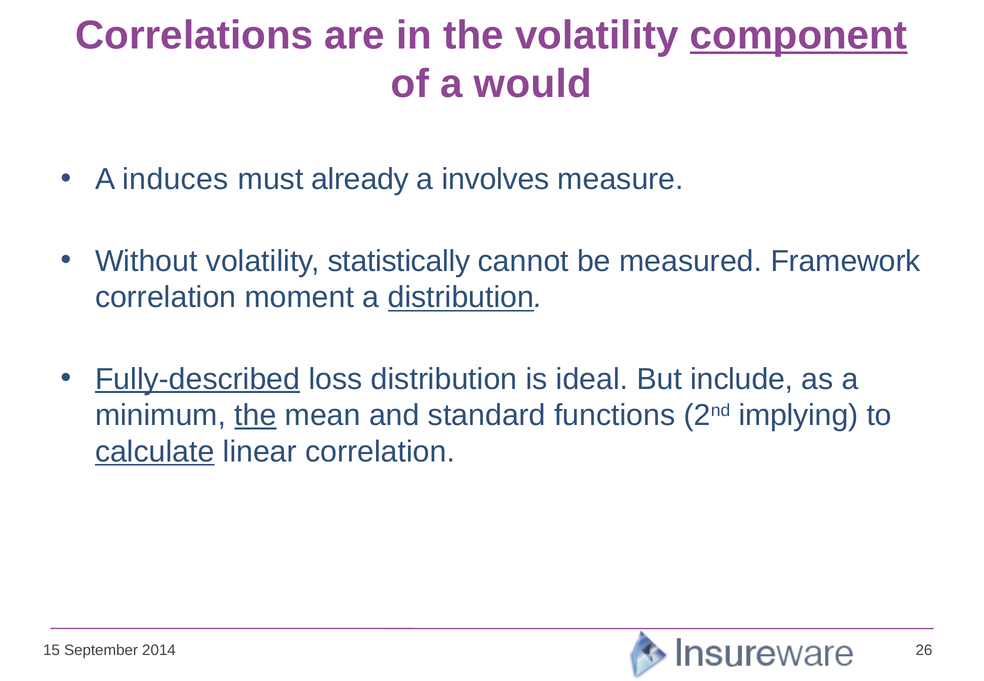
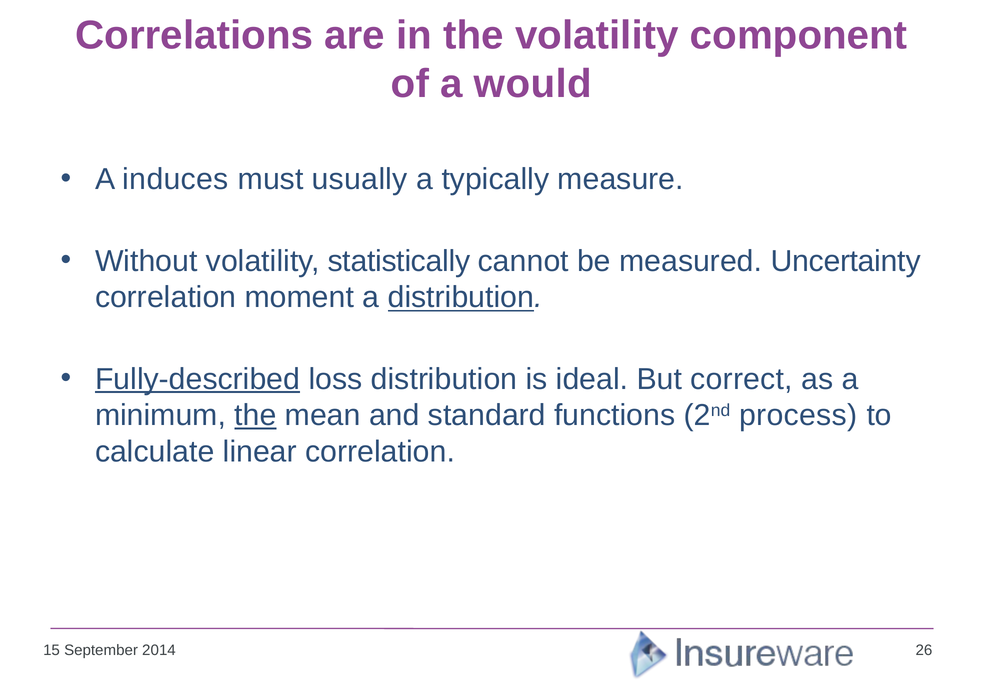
component underline: present -> none (799, 35)
already: already -> usually (360, 179)
involves: involves -> typically (495, 179)
Framework: Framework -> Uncertainty (846, 261)
include: include -> correct (742, 379)
implying: implying -> process (798, 416)
calculate underline: present -> none (155, 452)
